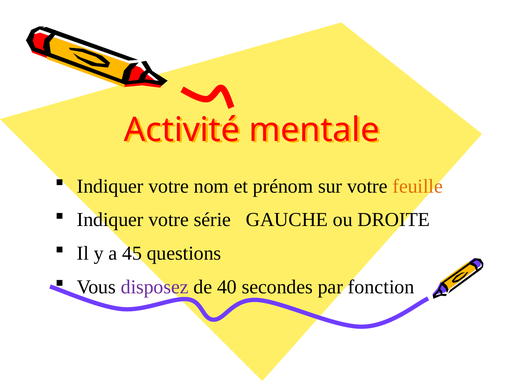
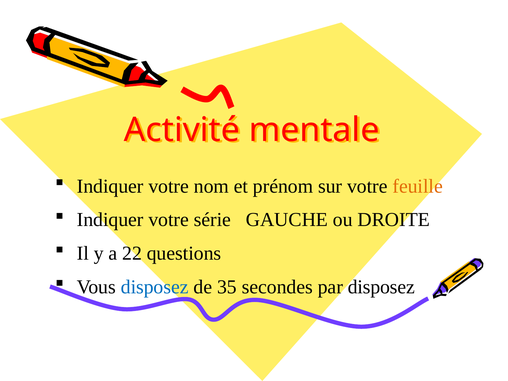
45: 45 -> 22 (132, 253)
disposez colour: purple -> blue (155, 287)
40: 40 -> 35 (227, 287)
par fonction: fonction -> disposez (381, 287)
